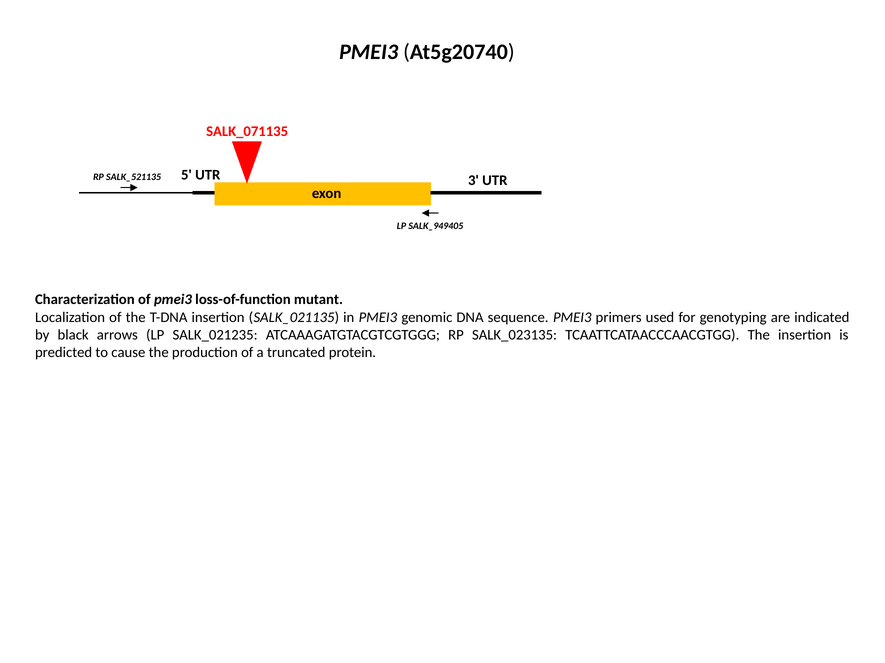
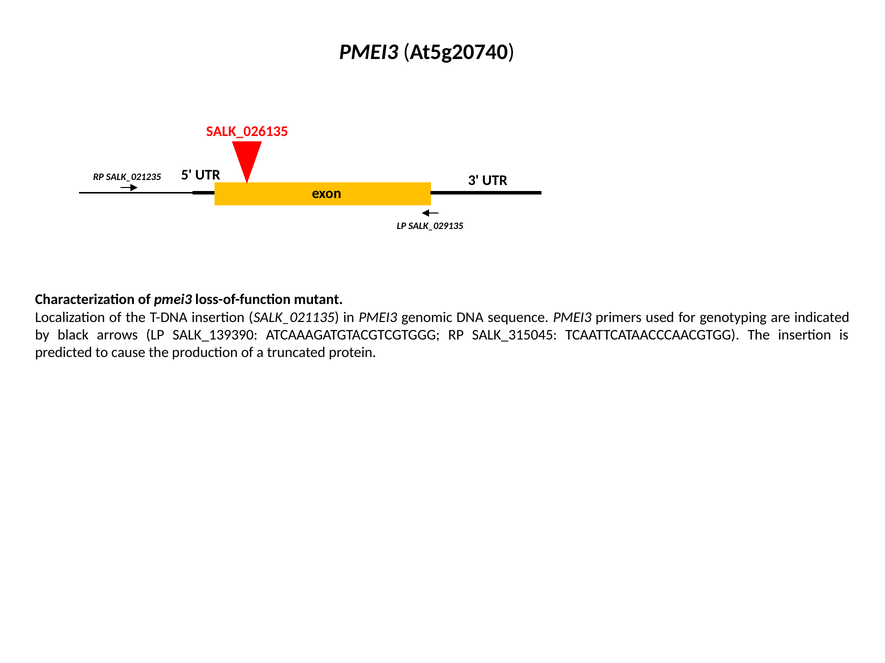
SALK_071135: SALK_071135 -> SALK_026135 (247, 132)
SALK_521135: SALK_521135 -> SALK_021235 (134, 177)
SALK_949405: SALK_949405 -> SALK_029135 (436, 226)
SALK_021235: SALK_021235 -> SALK_139390 (215, 335)
SALK_023135: SALK_023135 -> SALK_315045 (515, 335)
